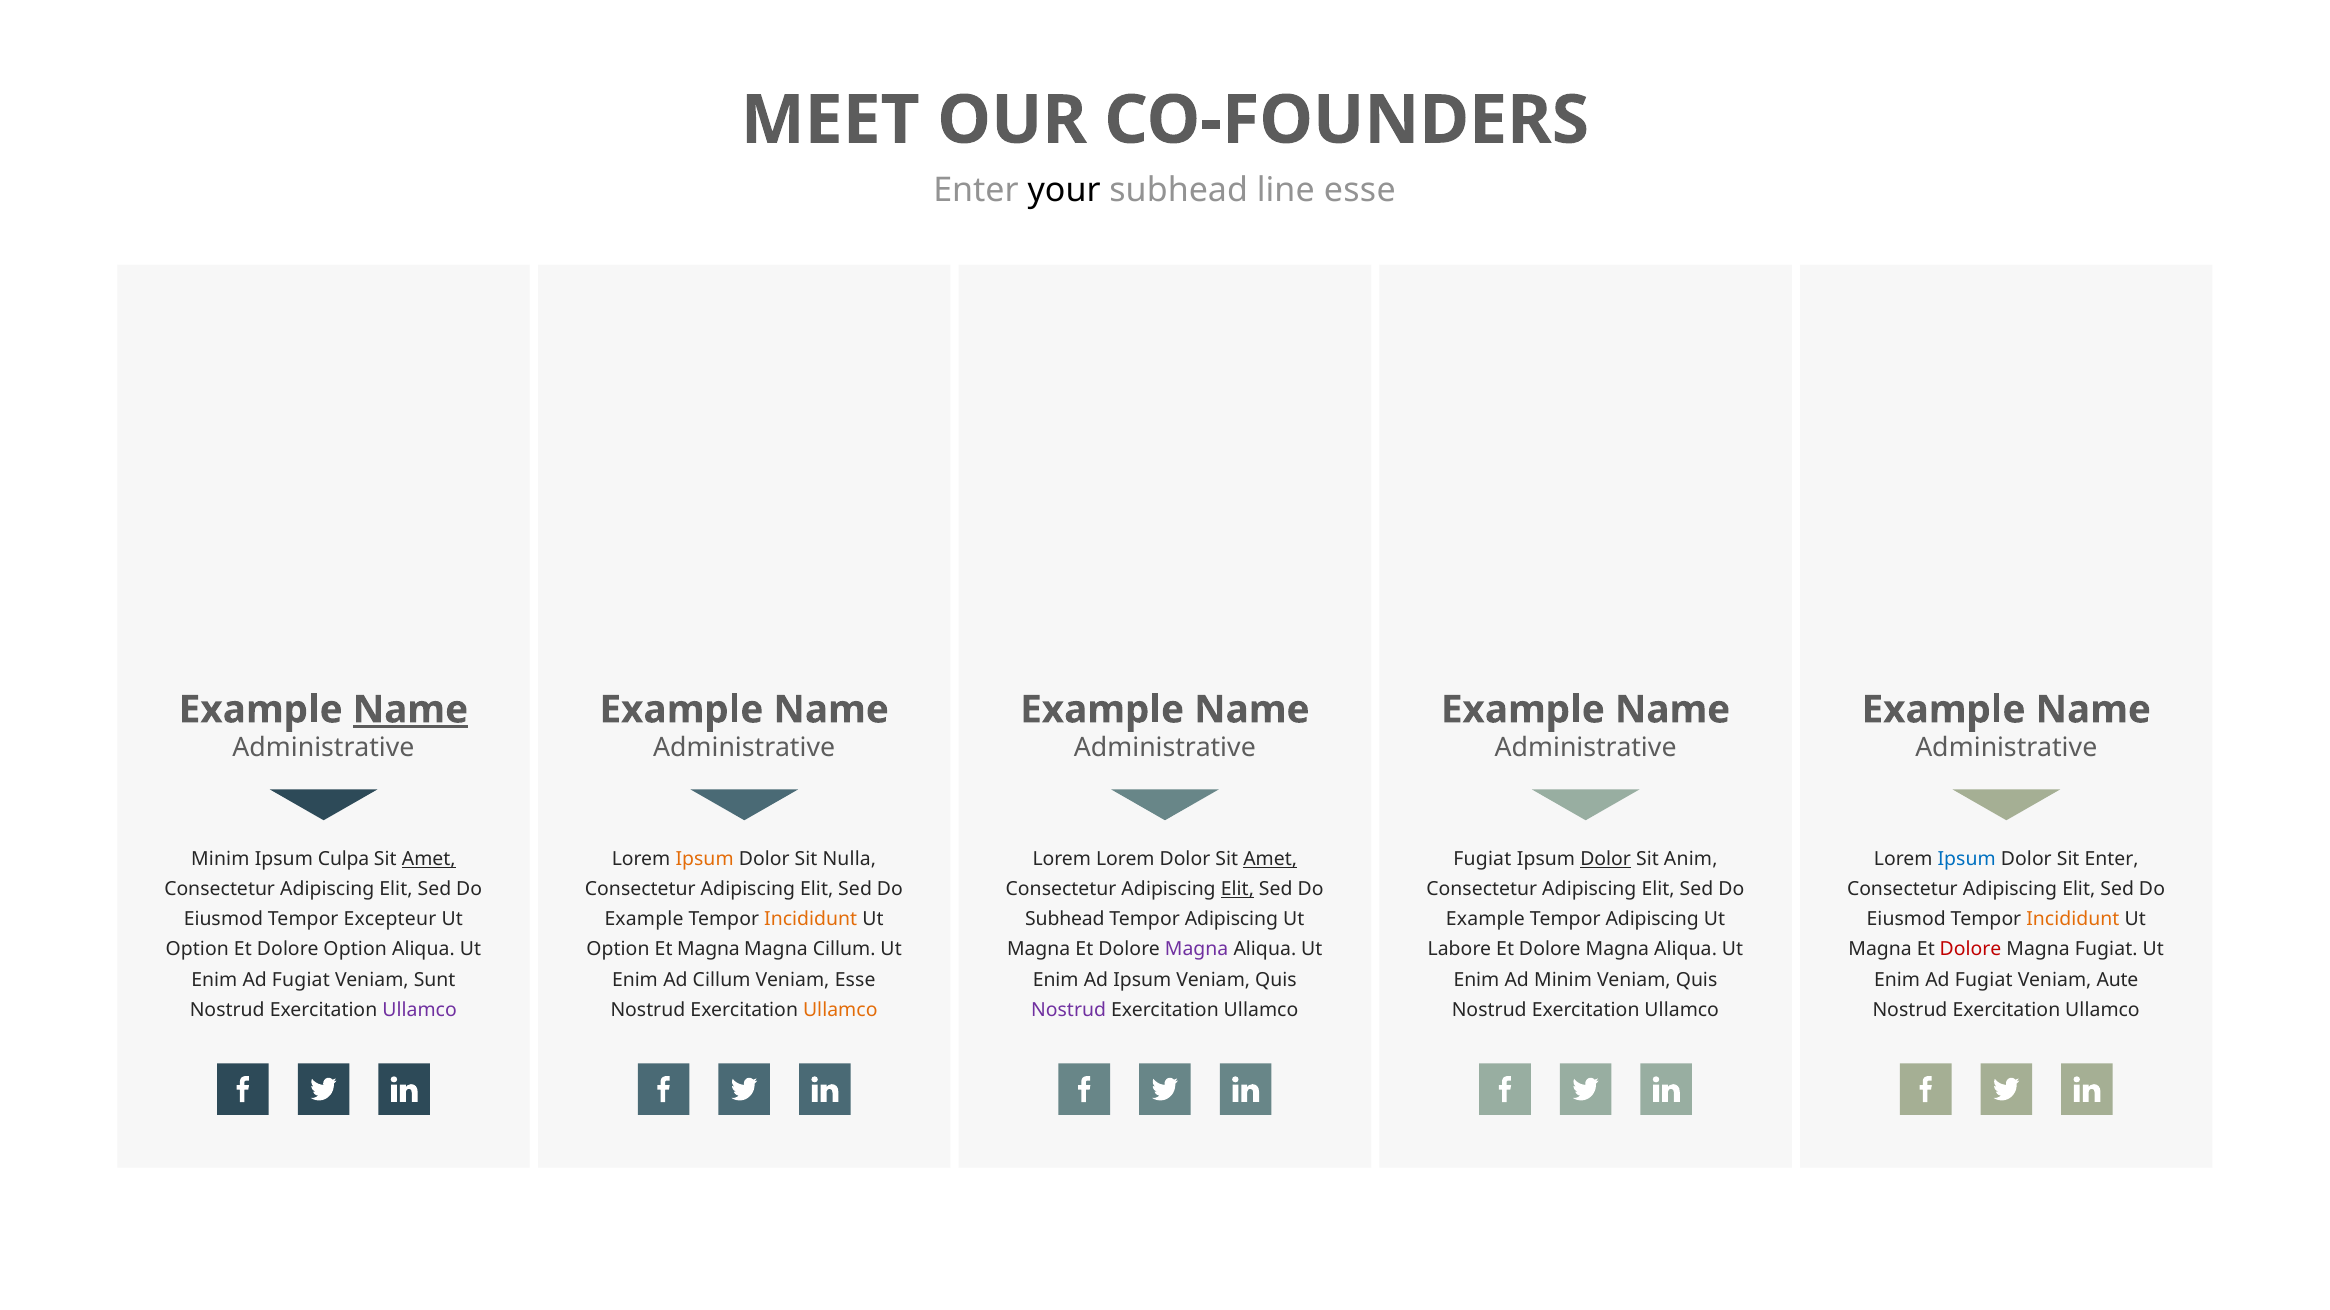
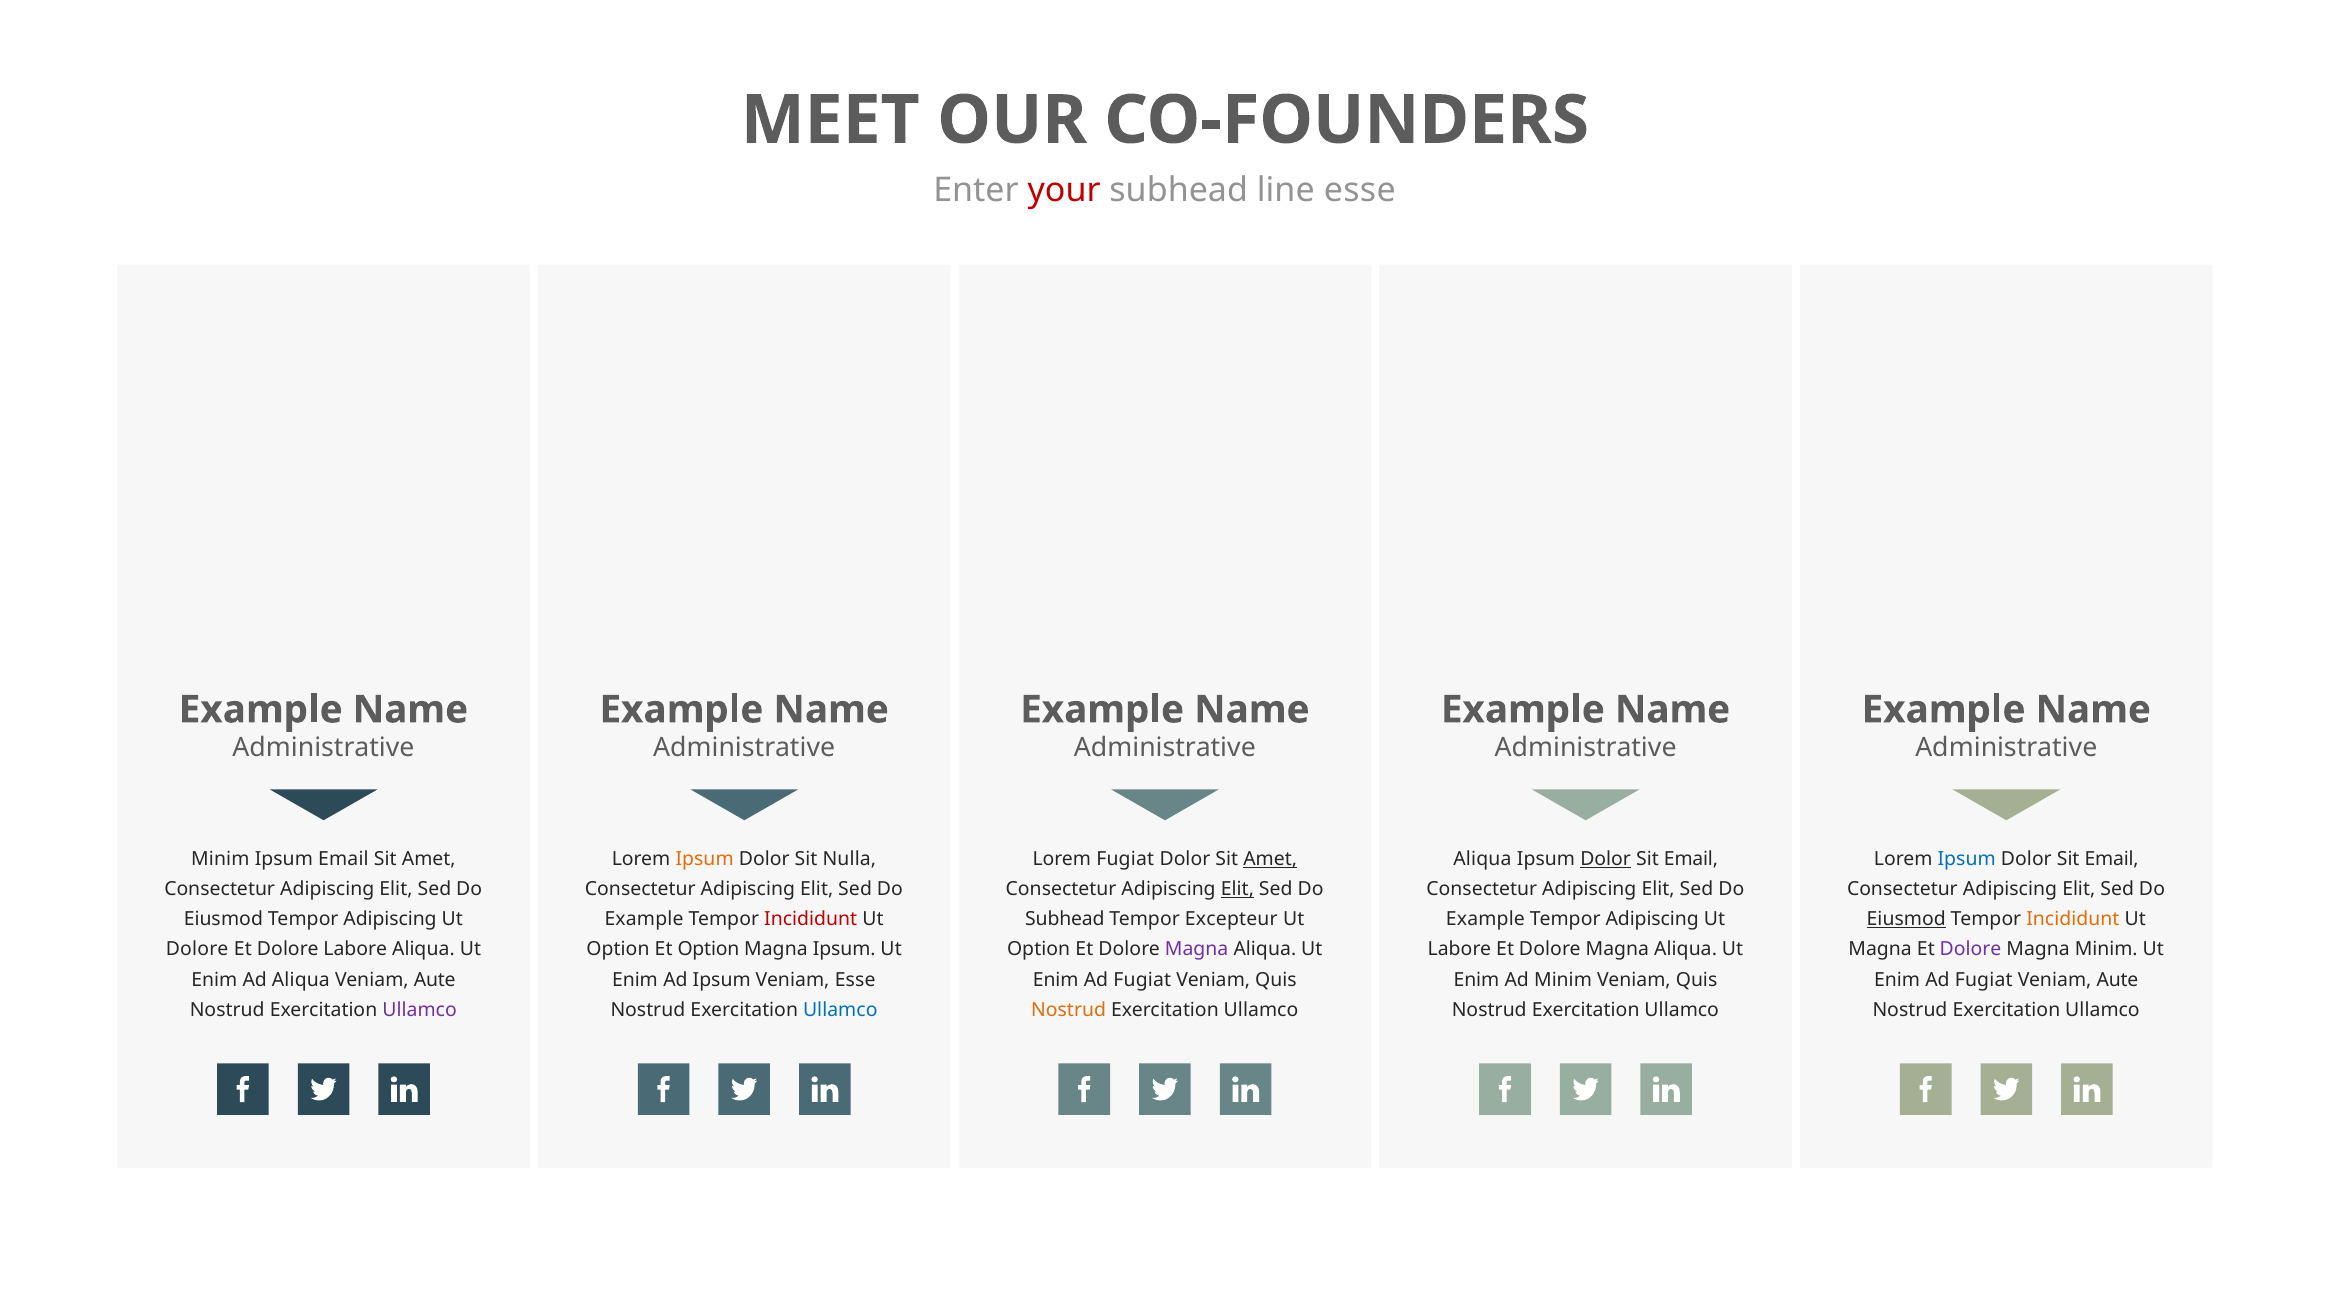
your colour: black -> red (1064, 191)
Name underline: present -> none (410, 710)
Ipsum Culpa: Culpa -> Email (343, 859)
Amet underline: present -> none (429, 859)
Lorem Lorem: Lorem -> Fugiat (1125, 859)
Fugiat: Fugiat -> Aliqua (1482, 859)
Anim: Anim -> Email (1691, 859)
Enter: Enter -> Email (2112, 859)
Eiusmod Tempor Excepteur: Excepteur -> Adipiscing (390, 920)
Incididunt colour: orange -> red (811, 920)
Adipiscing: Adipiscing -> Excepteur (1231, 920)
Eiusmod underline: none -> present (1906, 920)
Option: Option -> Dolore (197, 950)
Dolore Option: Option -> Labore (355, 950)
Et Magna: Magna -> Option (708, 950)
Magna Cillum: Cillum -> Ipsum (844, 950)
Magna: Magna -> Option (1039, 950)
Dolore colour: red -> purple (1970, 950)
Magna Fugiat: Fugiat -> Minim (2106, 950)
Fugiat: Fugiat -> Aliqua (301, 980)
Sunt: Sunt -> Aute (435, 980)
Ad Cillum: Cillum -> Ipsum (722, 980)
Ipsum: Ipsum -> Fugiat (1142, 980)
Ullamco colour: orange -> blue (840, 1010)
Nostrud colour: purple -> orange (1069, 1010)
